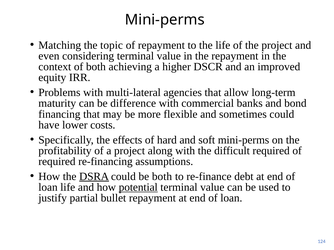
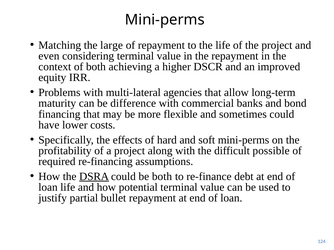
topic: topic -> large (112, 45)
difficult required: required -> possible (271, 151)
potential underline: present -> none (138, 188)
